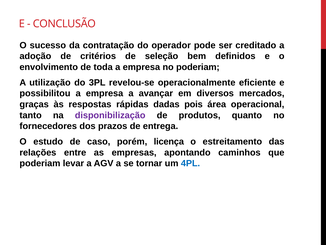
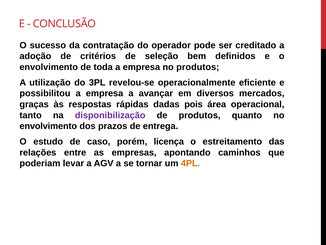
no poderiam: poderiam -> produtos (198, 67)
fornecedores: fornecedores -> envolvimento (48, 126)
4PL colour: blue -> orange (190, 163)
